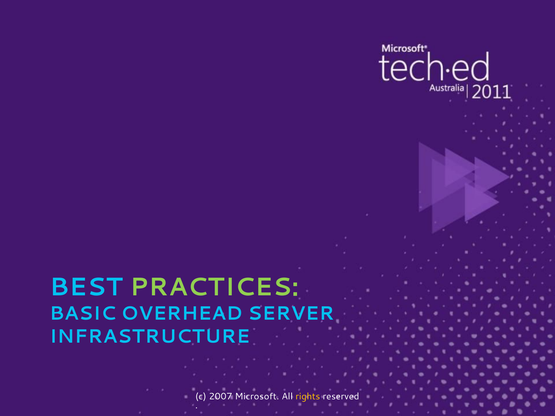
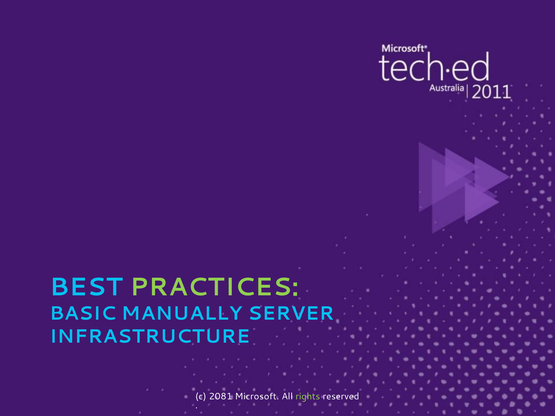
OVERHEAD: OVERHEAD -> MANUALLY (182, 314)
2007: 2007 -> 2081 (221, 397)
rights colour: yellow -> light green (308, 397)
